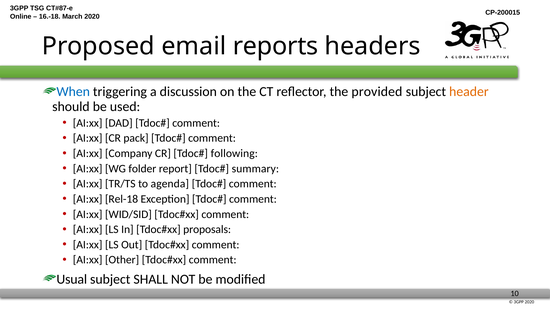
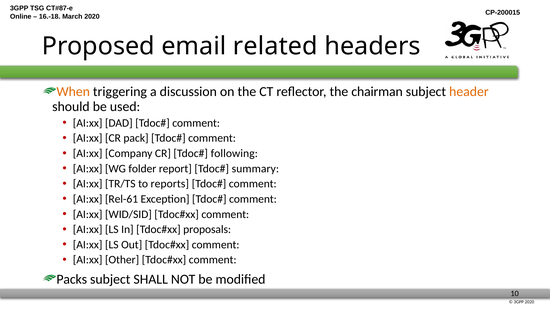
reports: reports -> related (275, 46)
When colour: blue -> orange (73, 92)
provided: provided -> chairman (377, 92)
agenda: agenda -> reports (170, 184)
Rel-18: Rel-18 -> Rel-61 (122, 199)
Usual: Usual -> Packs (72, 280)
